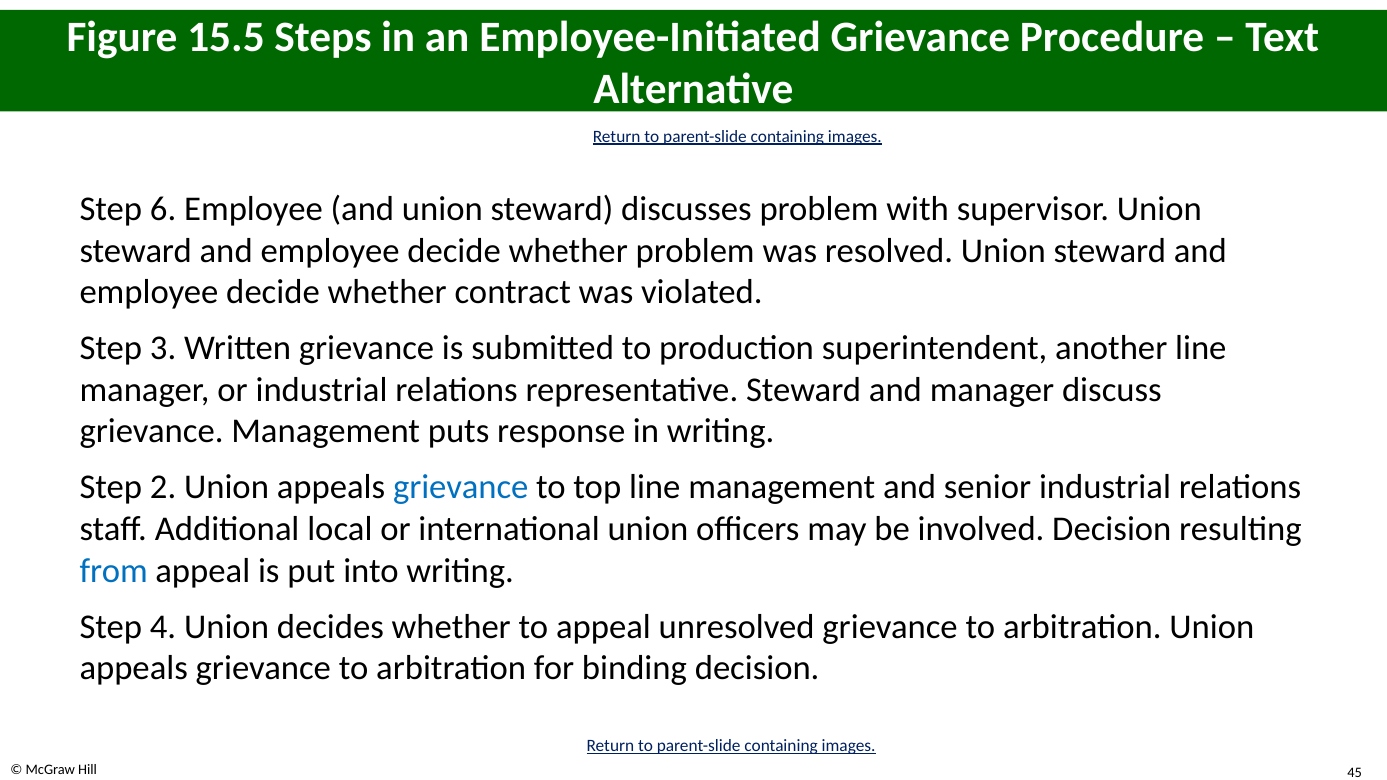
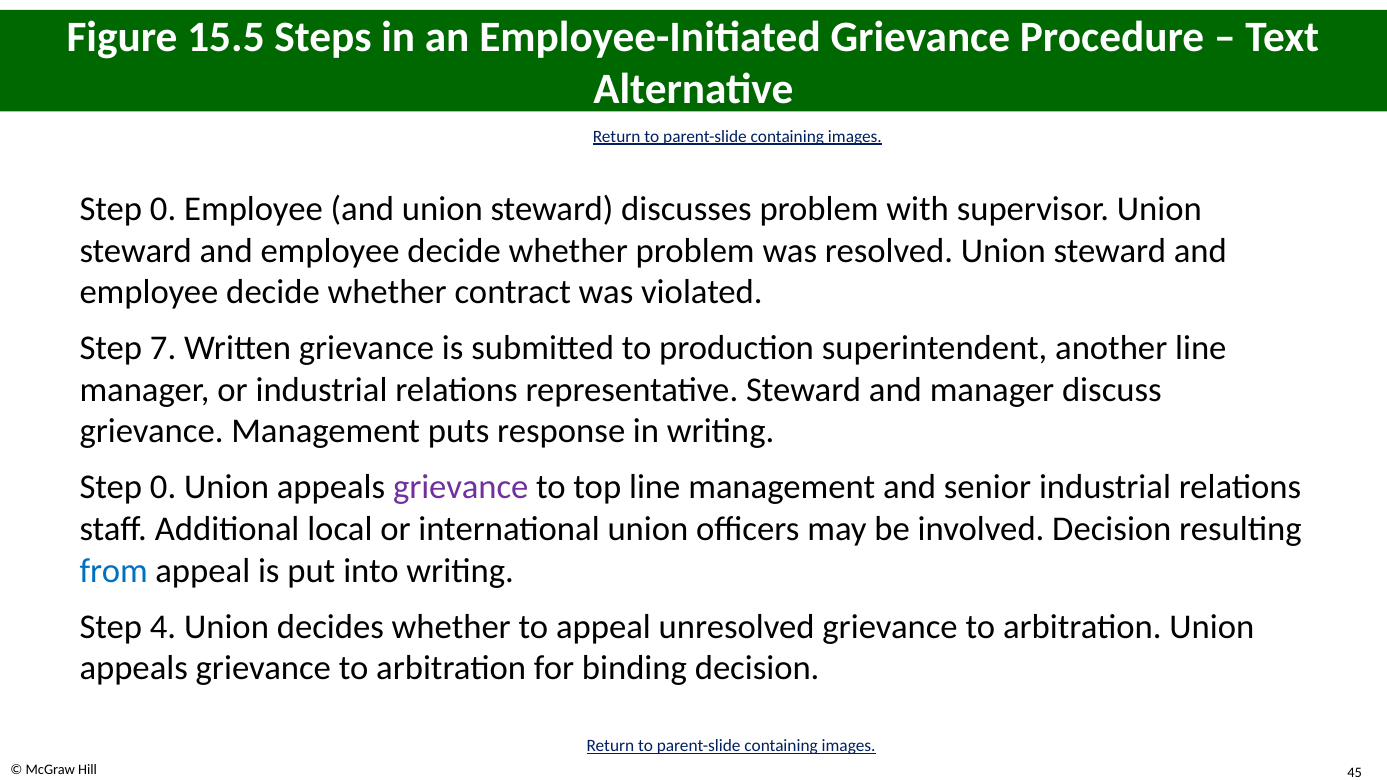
6: 6 -> 0 (163, 209)
3: 3 -> 7 (163, 348)
2: 2 -> 0 (163, 488)
grievance colour: blue -> purple (461, 488)
